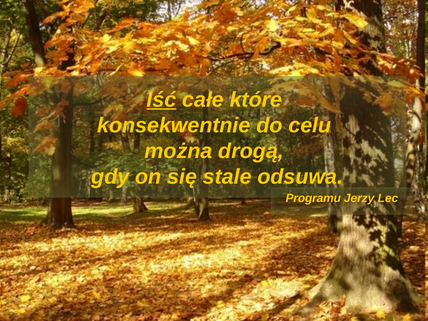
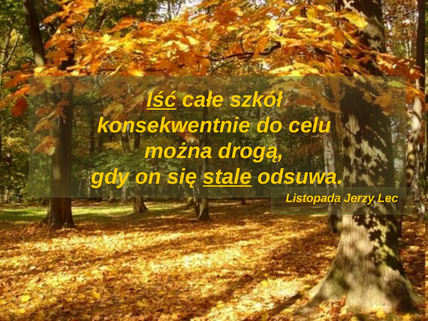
które: które -> szkół (256, 100)
stale underline: none -> present (227, 177)
Programu: Programu -> Listopada (313, 198)
